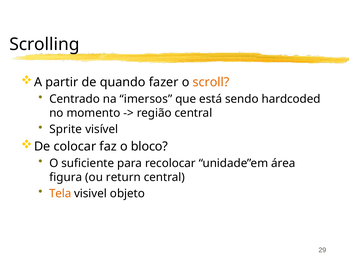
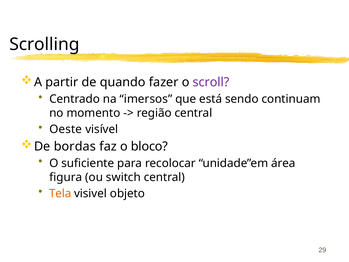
scroll colour: orange -> purple (211, 82)
hardcoded: hardcoded -> continuam (291, 99)
Sprite: Sprite -> Oeste (66, 129)
colocar: colocar -> bordas (75, 146)
return: return -> switch (123, 177)
